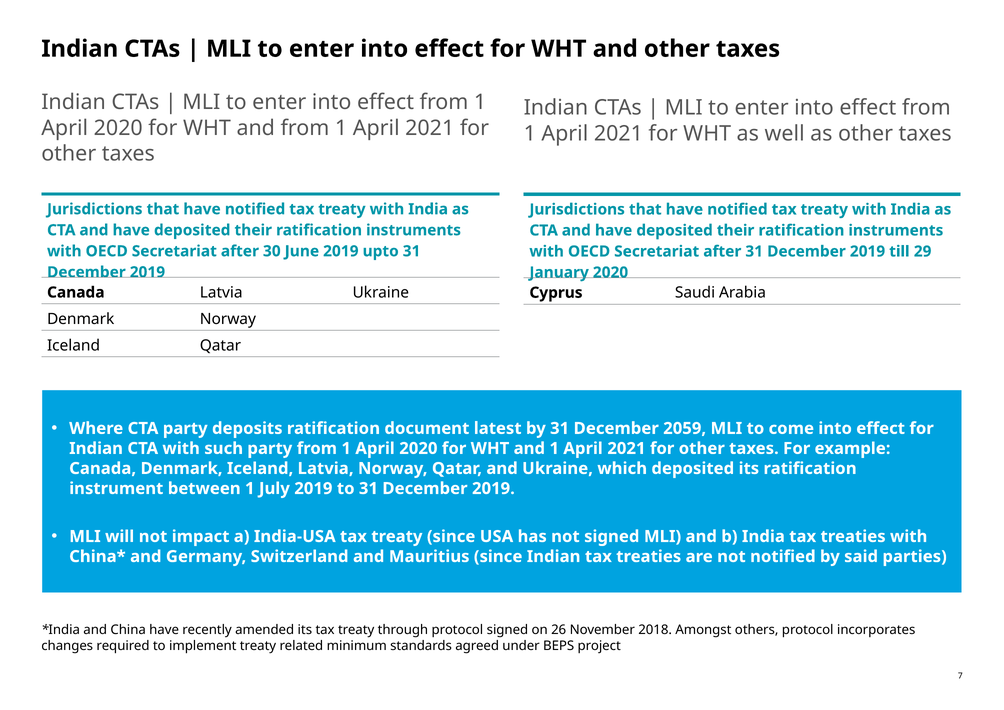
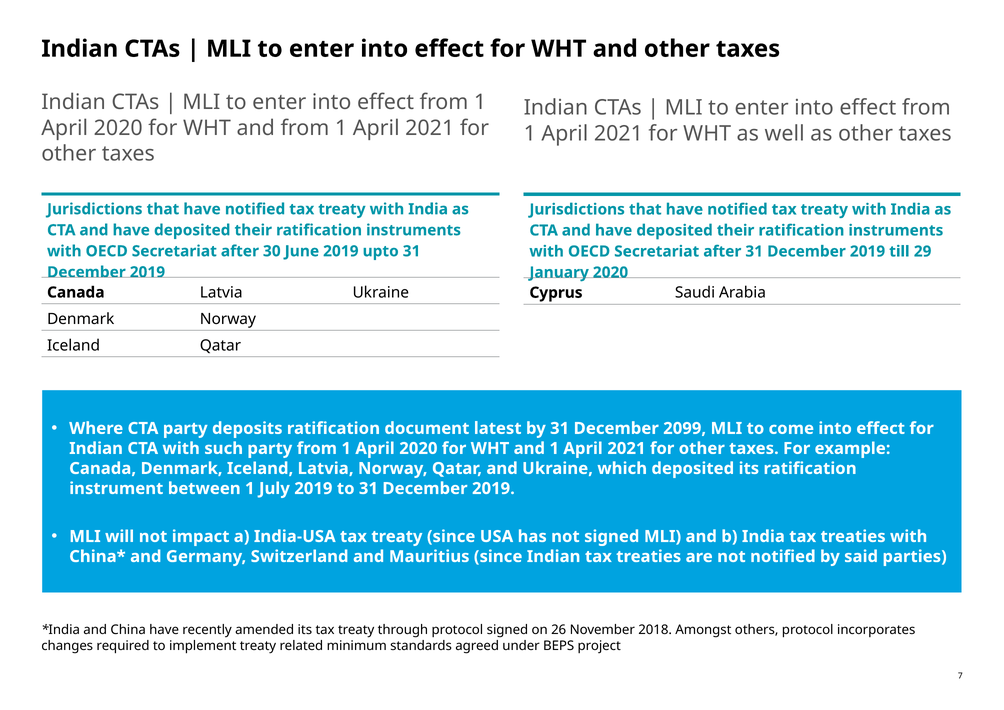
2059: 2059 -> 2099 (685, 429)
